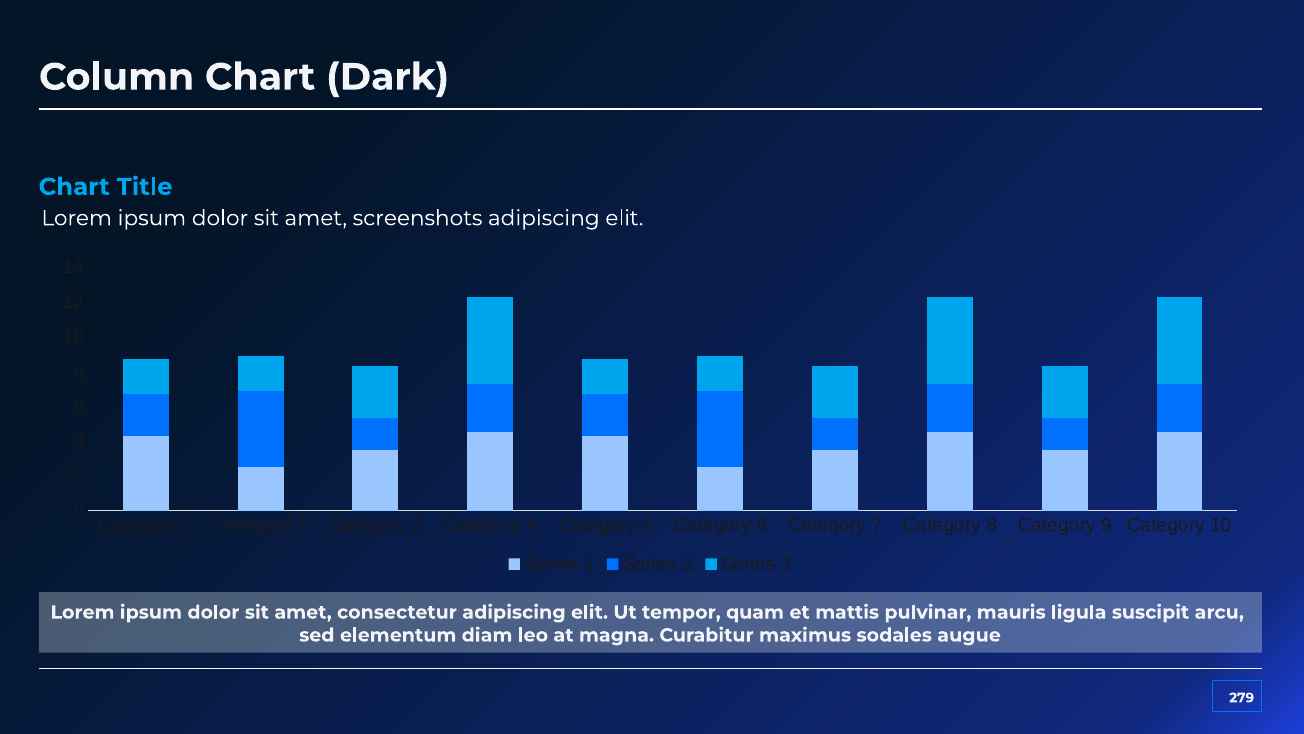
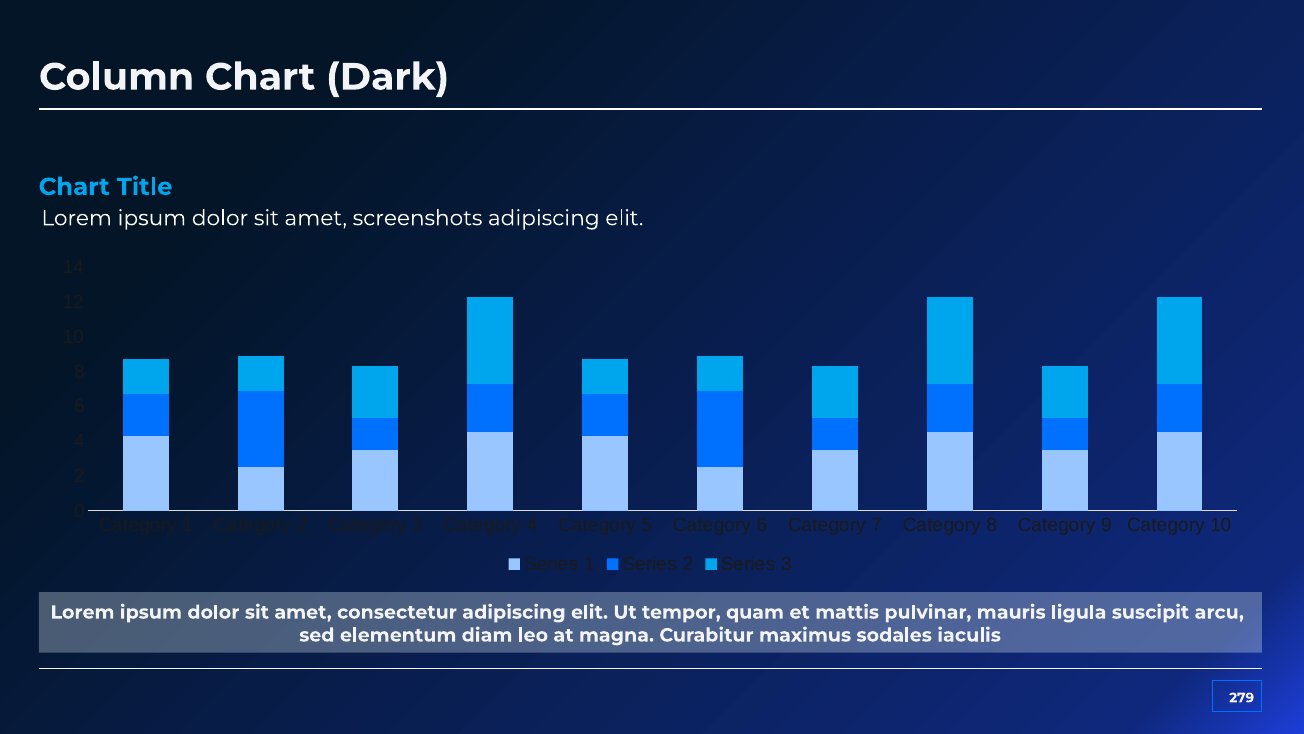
augue: augue -> iaculis (969, 635)
